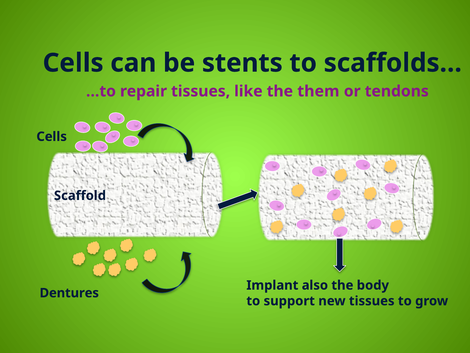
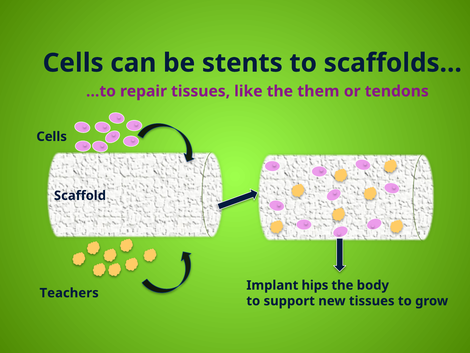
also: also -> hips (315, 285)
Dentures: Dentures -> Teachers (69, 293)
